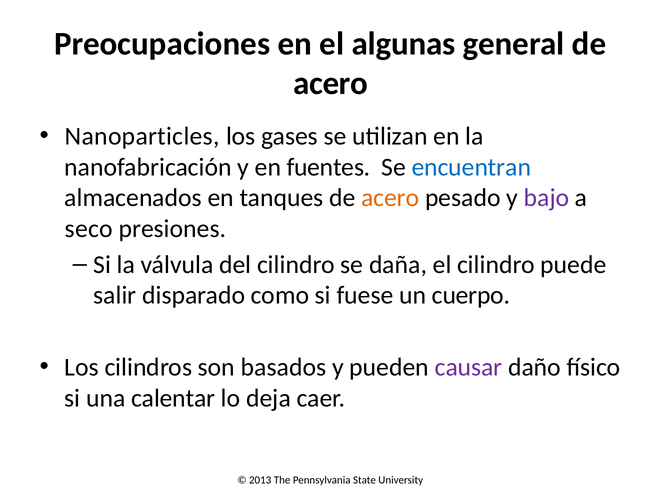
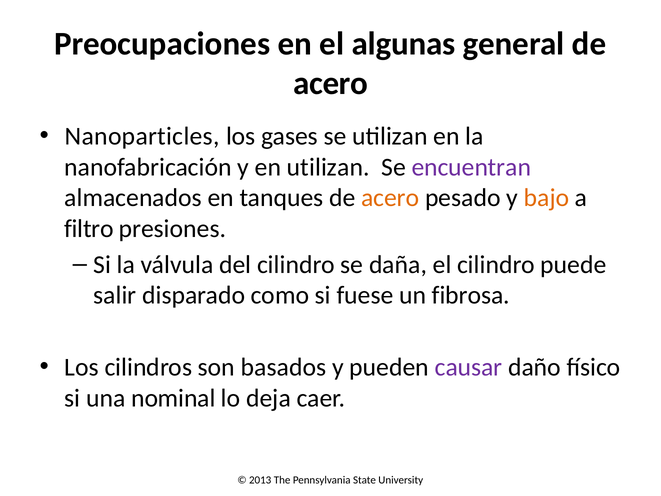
en fuentes: fuentes -> utilizan (328, 167)
encuentran colour: blue -> purple (471, 167)
bajo colour: purple -> orange (546, 198)
seco: seco -> filtro (89, 229)
cuerpo: cuerpo -> fibrosa (471, 295)
calentar: calentar -> nominal (173, 398)
